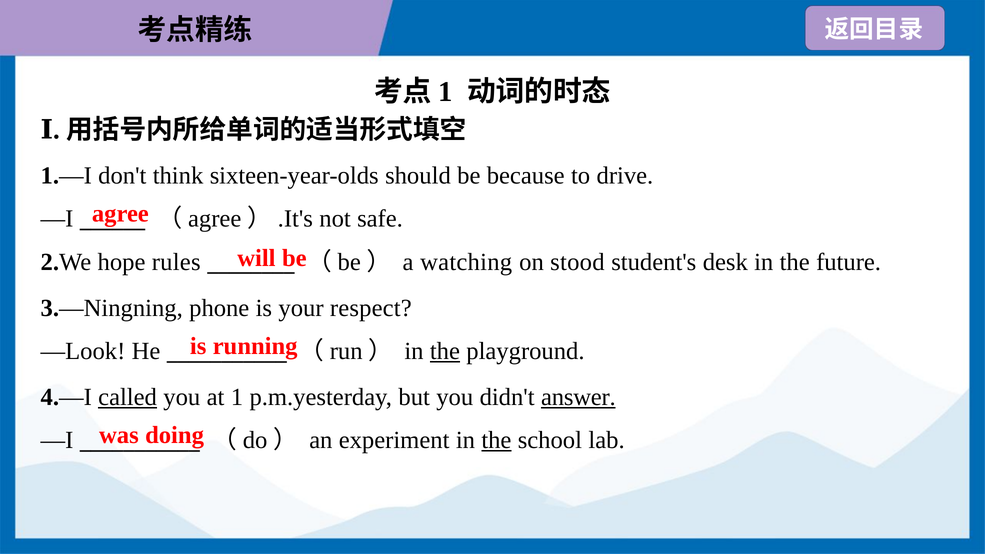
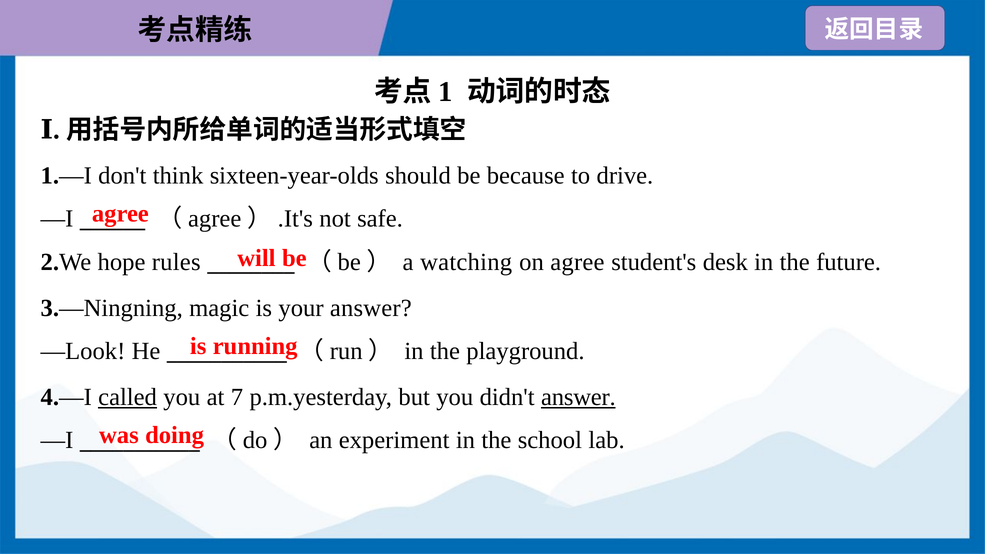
on stood: stood -> agree (577, 262)
phone: phone -> magic (219, 308)
your respect: respect -> answer (371, 308)
the underline: present -> none (445, 351)
at 1: 1 -> 7 (237, 397)
the underline: present -> none (496, 440)
